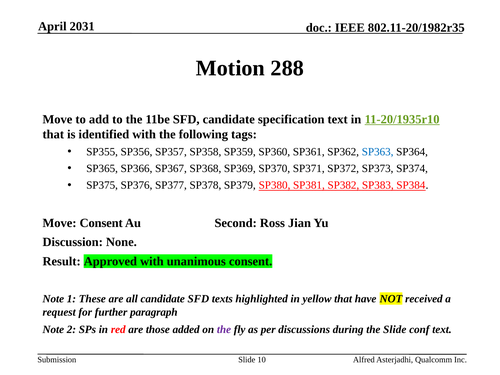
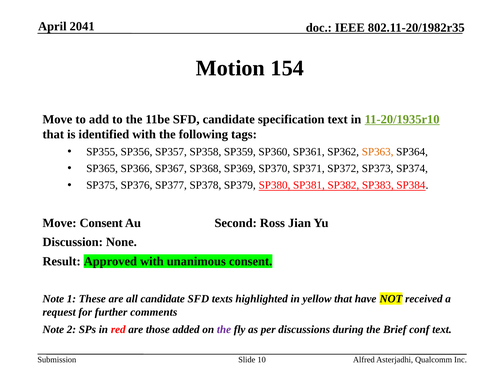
2031: 2031 -> 2041 (82, 27)
288: 288 -> 154 (287, 68)
SP363 colour: blue -> orange (378, 152)
paragraph: paragraph -> comments (154, 312)
the Slide: Slide -> Brief (395, 330)
